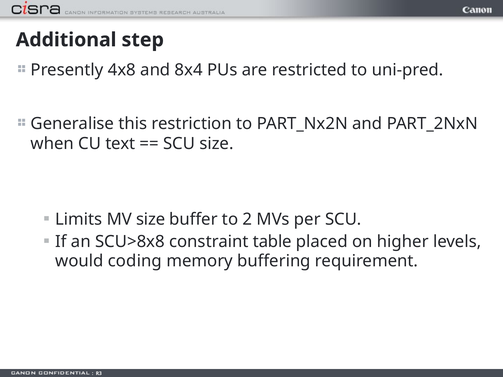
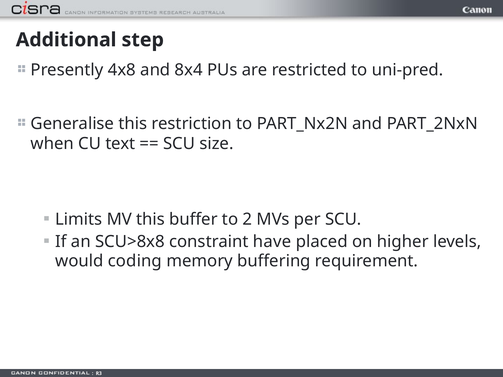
MV size: size -> this (151, 219)
table: table -> have (272, 242)
